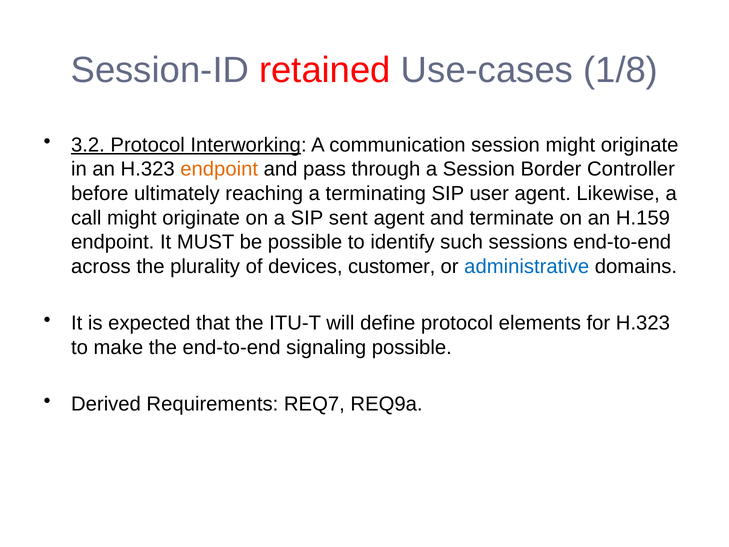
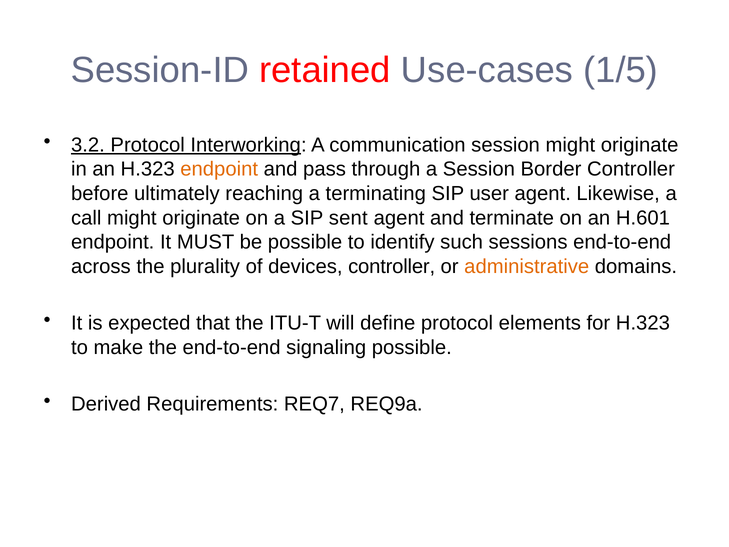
1/8: 1/8 -> 1/5 (621, 70)
H.159: H.159 -> H.601 (643, 218)
devices customer: customer -> controller (392, 266)
administrative colour: blue -> orange (527, 266)
